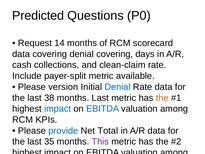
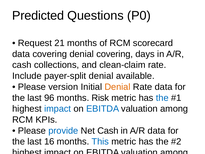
14: 14 -> 21 (60, 43)
payer-split metric: metric -> denial (101, 76)
Denial colour: blue -> orange (117, 87)
38: 38 -> 96 (49, 98)
months Last: Last -> Risk (100, 98)
the colour: orange -> blue (162, 98)
Net Total: Total -> Cash (108, 130)
35: 35 -> 16 (49, 141)
This colour: purple -> blue (100, 141)
